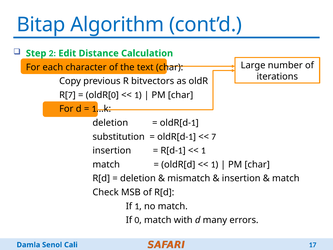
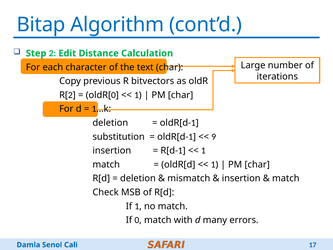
7: 7 -> 2 (70, 95)
7: 7 -> 9 (214, 137)
